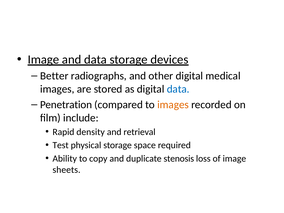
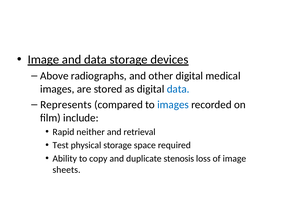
Better: Better -> Above (54, 76)
Penetration: Penetration -> Represents (66, 105)
images colour: orange -> blue (173, 105)
density: density -> neither (91, 132)
